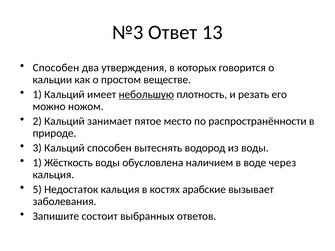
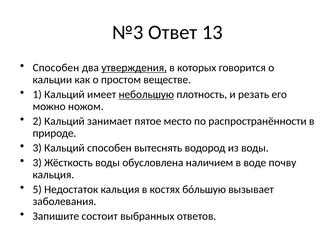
утверждения underline: none -> present (134, 68)
1: 1 -> 3 (37, 163)
через: через -> почву (282, 163)
арабские: арабские -> бóльшую (204, 190)
